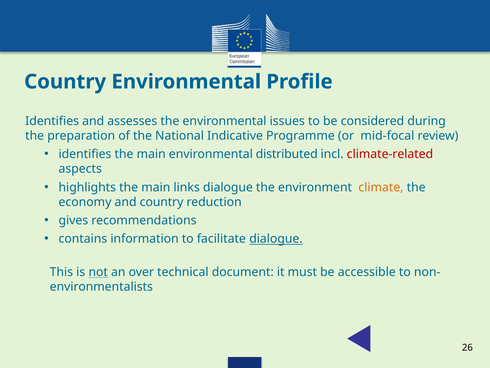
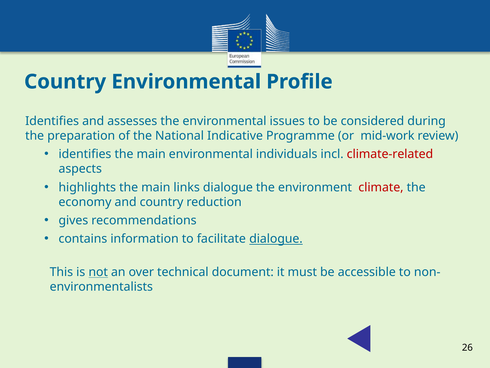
mid-focal: mid-focal -> mid-work (387, 136)
distributed: distributed -> individuals (287, 154)
climate colour: orange -> red (381, 187)
